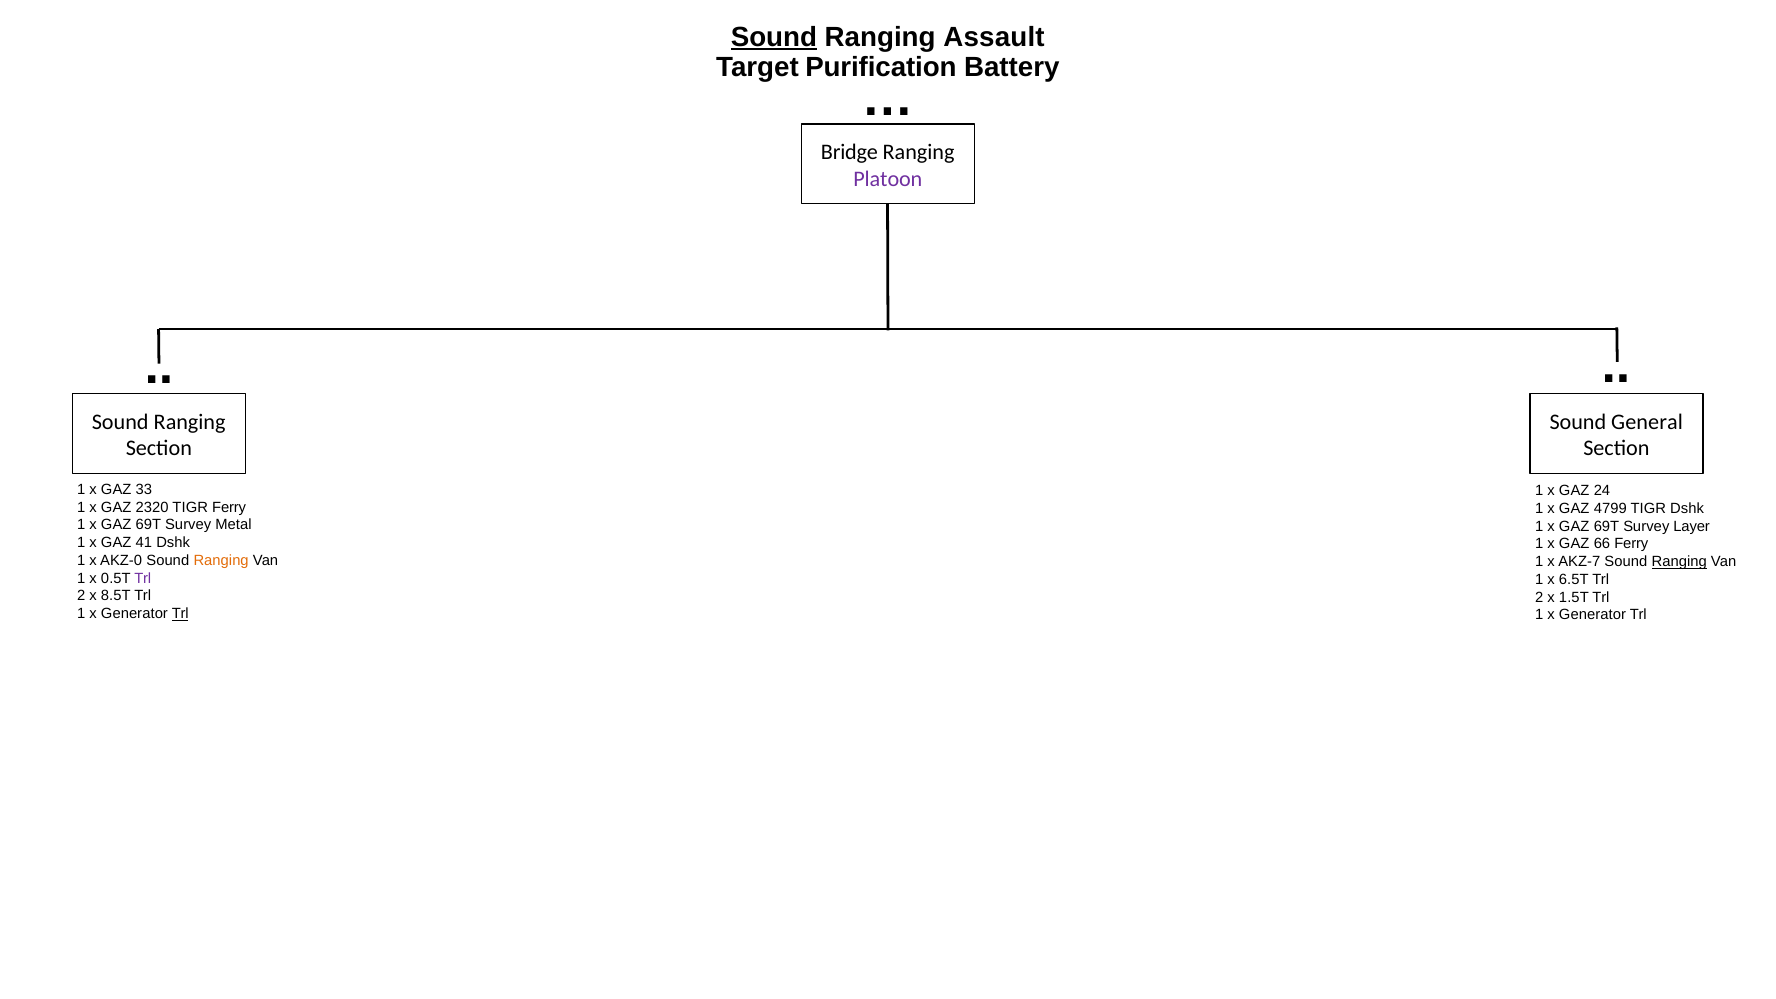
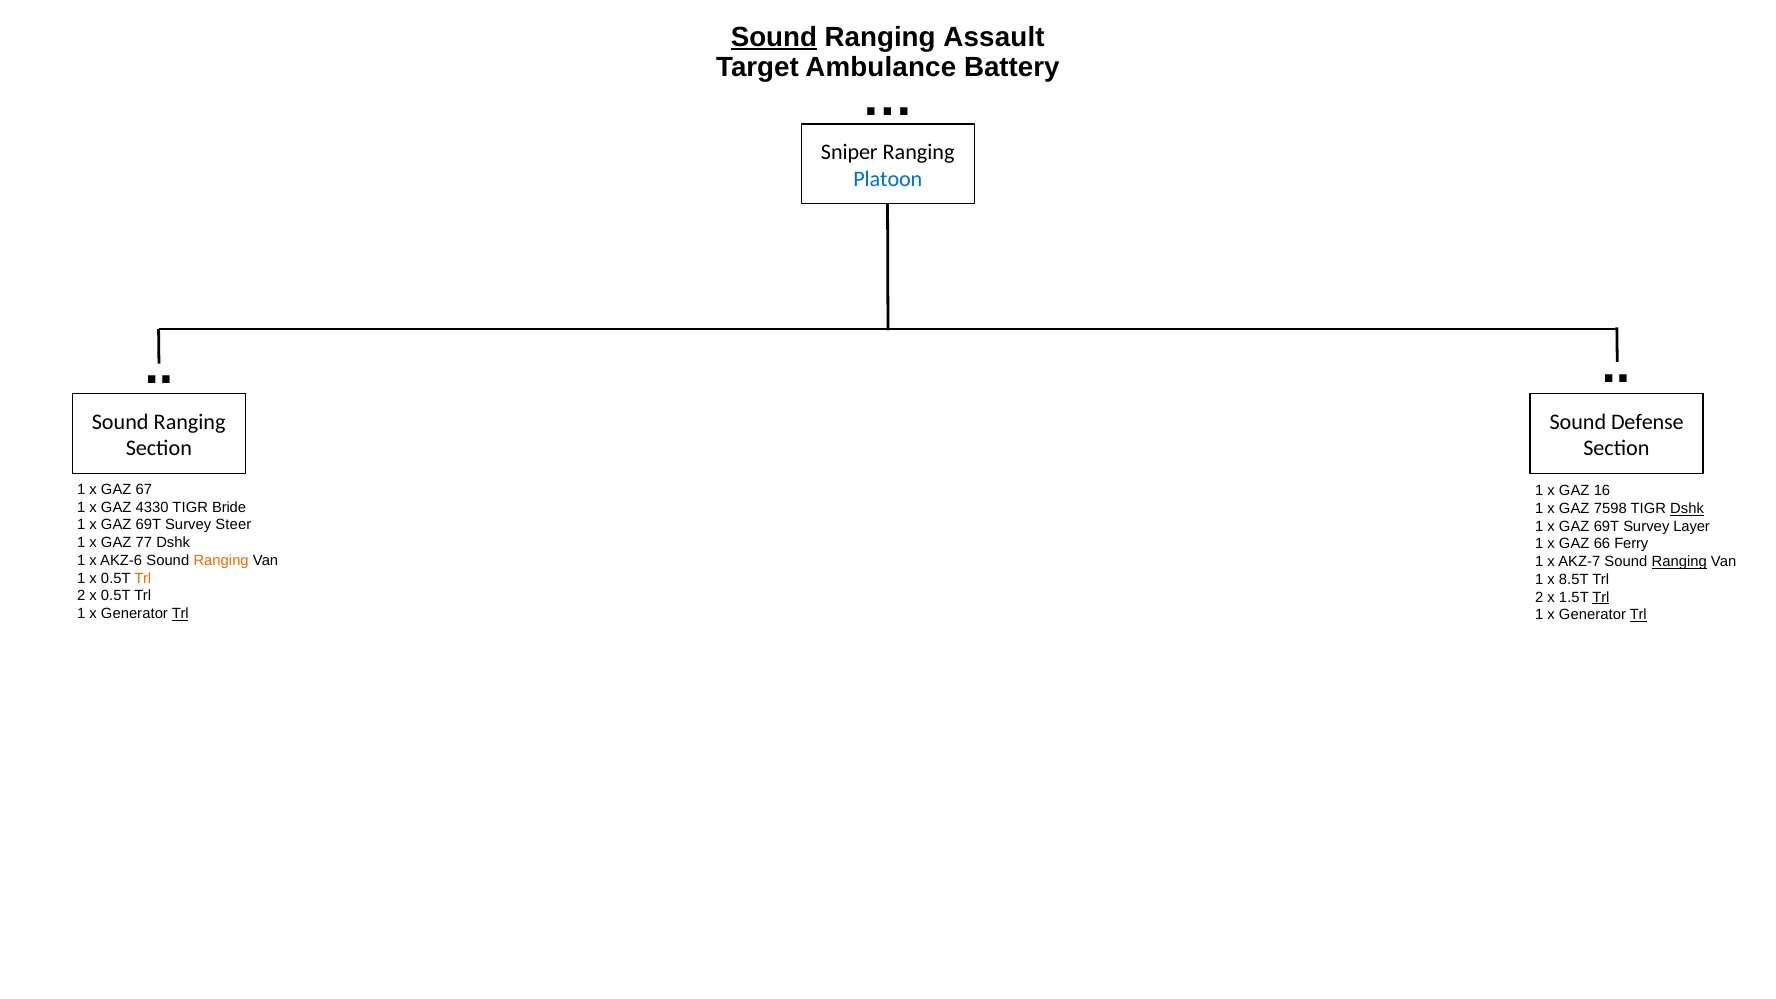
Purification: Purification -> Ambulance (881, 67)
Bridge: Bridge -> Sniper (849, 152)
Platoon colour: purple -> blue (888, 179)
General: General -> Defense (1647, 422)
33: 33 -> 67 (144, 490)
24: 24 -> 16 (1602, 491)
2320: 2320 -> 4330 (152, 507)
TIGR Ferry: Ferry -> Bride (229, 507)
4799: 4799 -> 7598 (1610, 509)
Dshk underline: none -> present (1687, 509)
Metal: Metal -> Steer (233, 525)
41: 41 -> 77 (144, 543)
AKZ-0: AKZ-0 -> AKZ-6 (121, 560)
Trl colour: purple -> orange (143, 578)
6.5T: 6.5T -> 8.5T (1574, 580)
2 x 8.5T: 8.5T -> 0.5T (116, 596)
Trl underline: none -> present (1601, 597)
Trl underline: none -> present (1638, 615)
